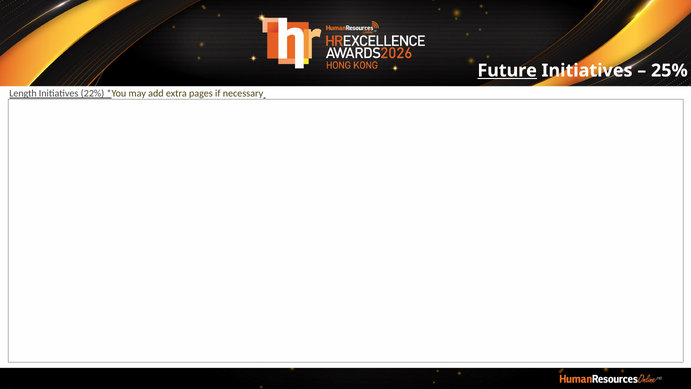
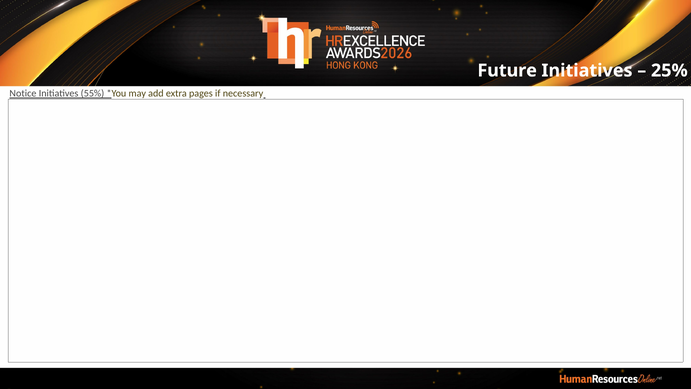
Future underline: present -> none (507, 70)
Length: Length -> Notice (23, 94)
22%: 22% -> 55% (92, 94)
